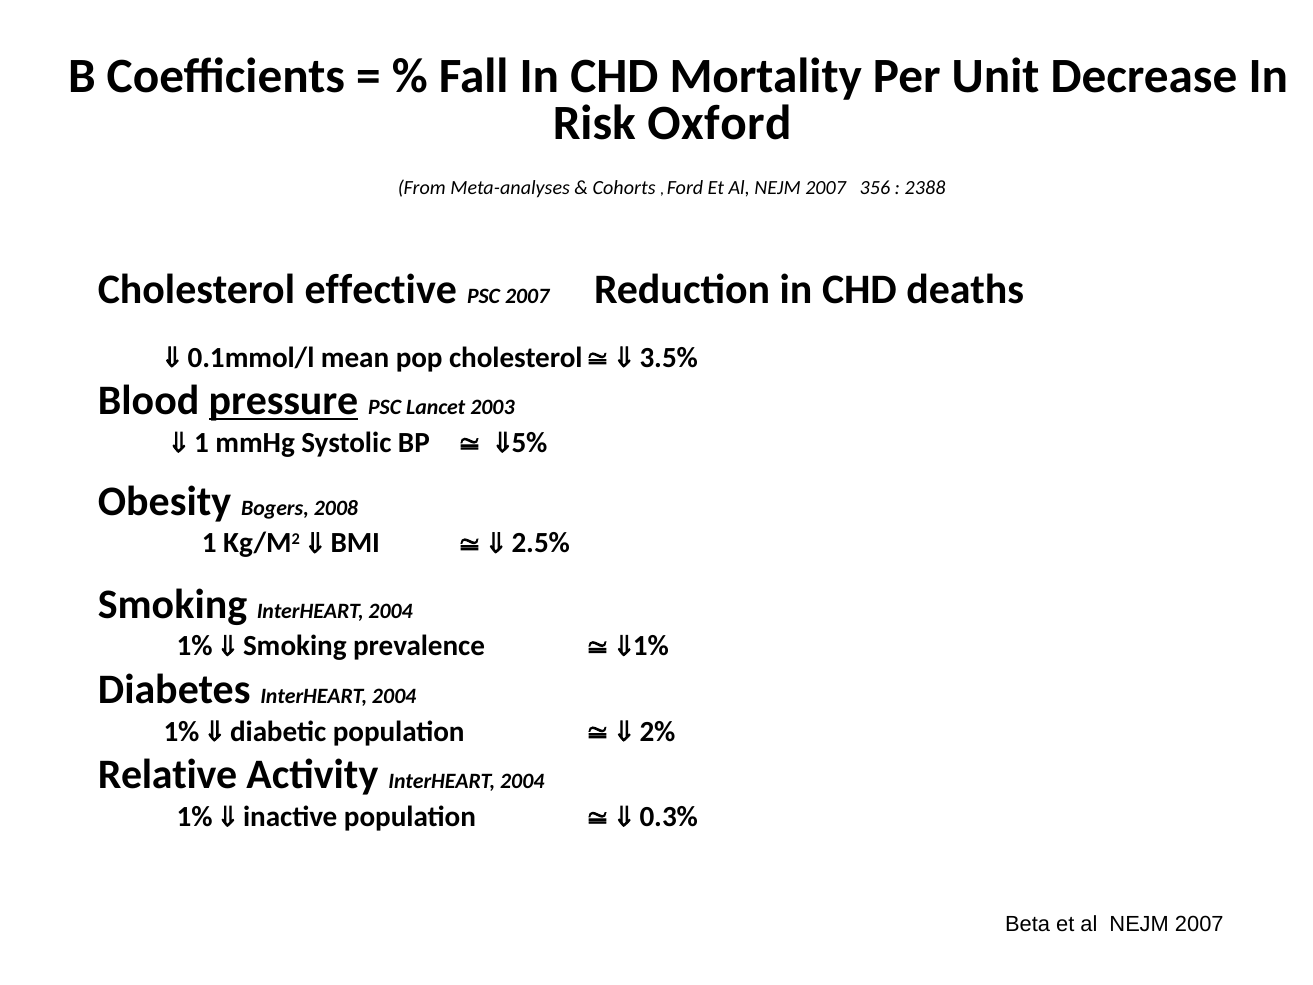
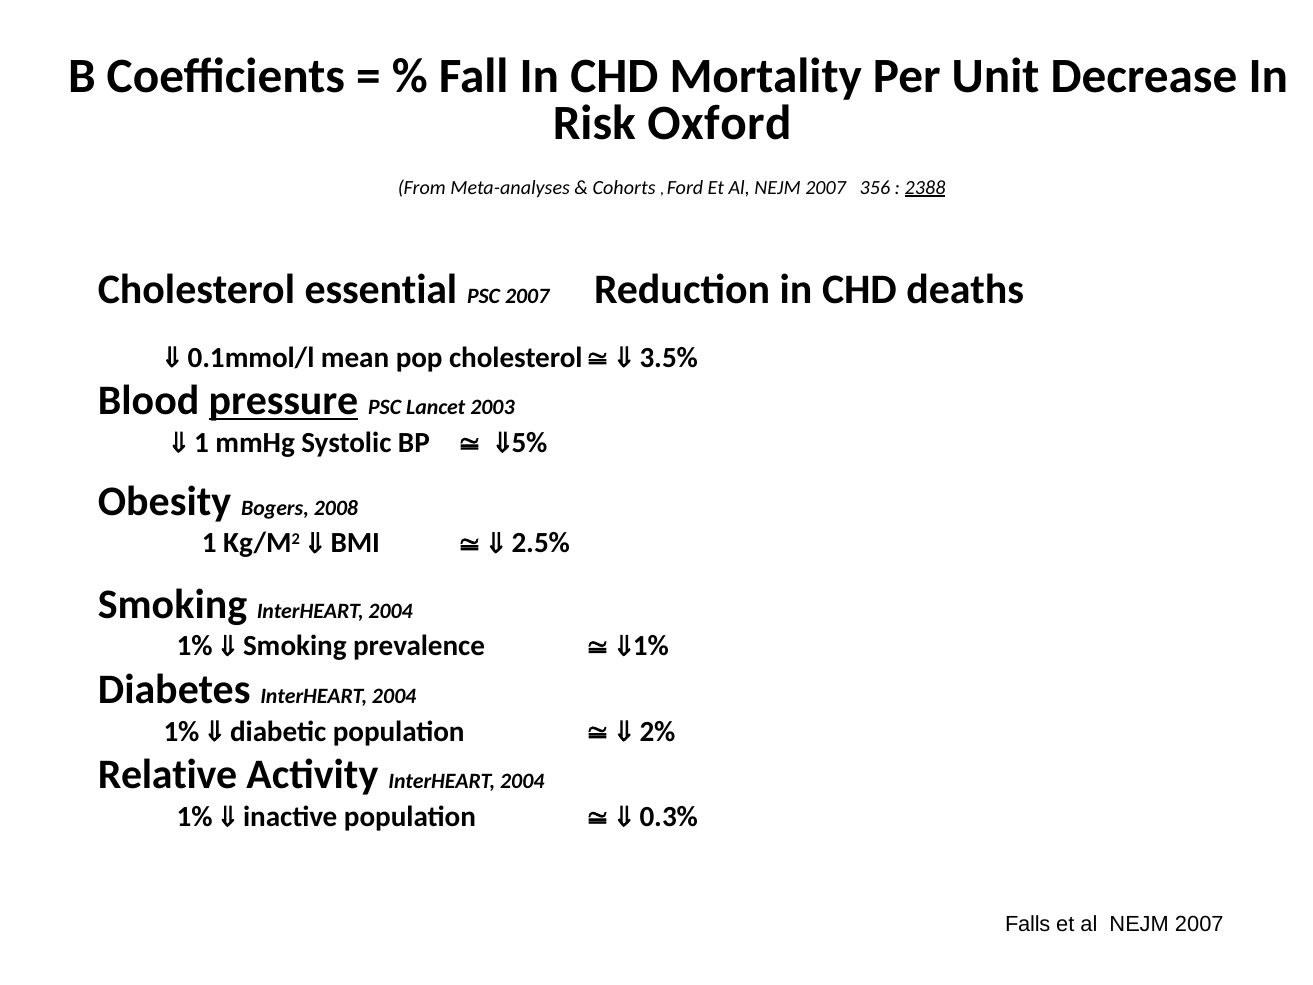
2388 underline: none -> present (925, 187)
effective: effective -> essential (381, 289)
Beta: Beta -> Falls (1028, 924)
